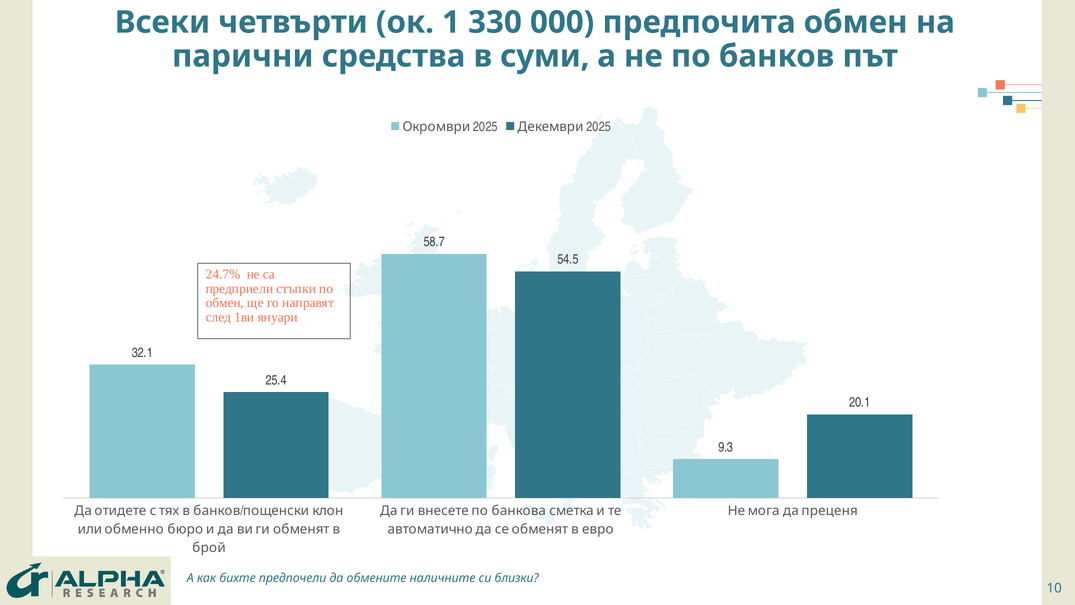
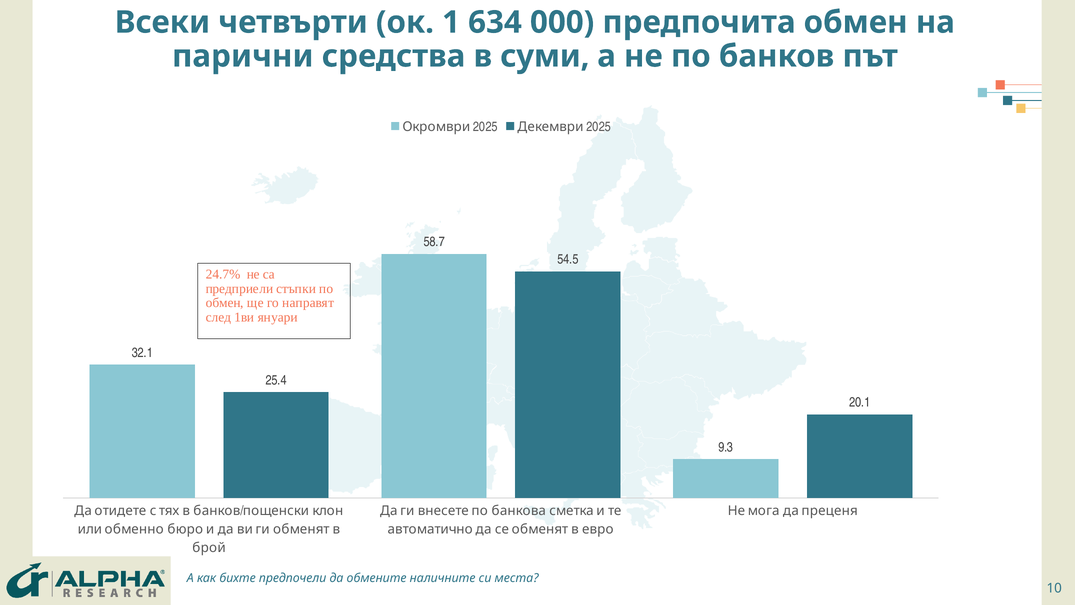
330: 330 -> 634 (495, 22)
близки: близки -> места (517, 578)
